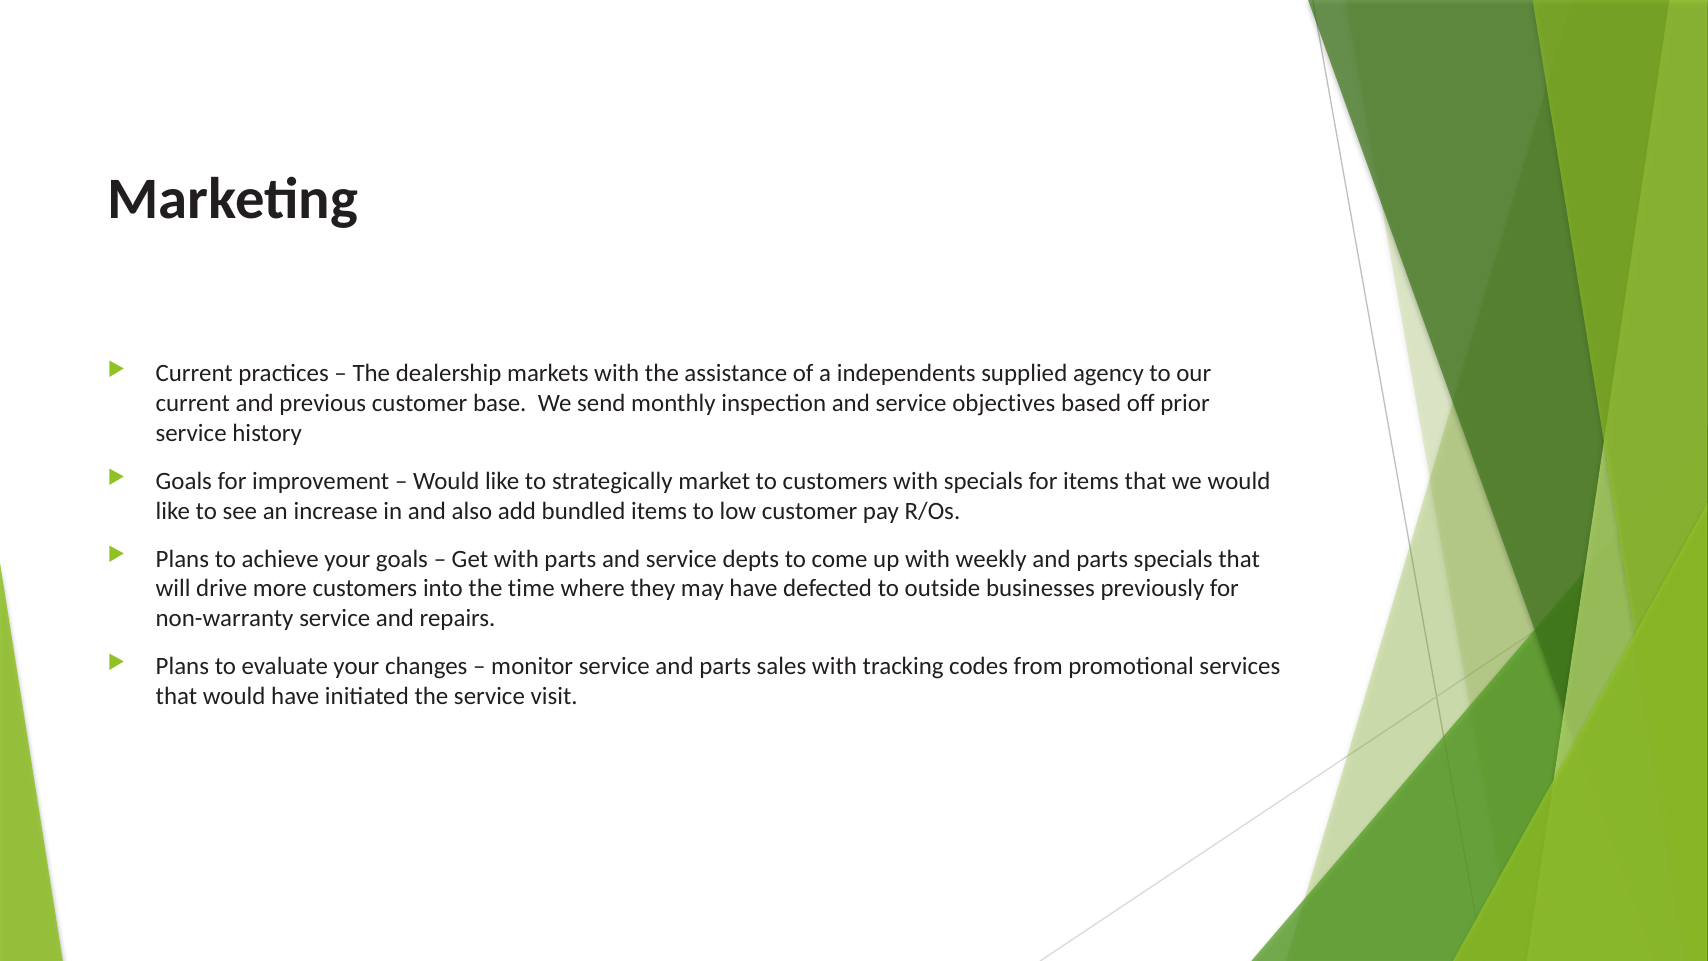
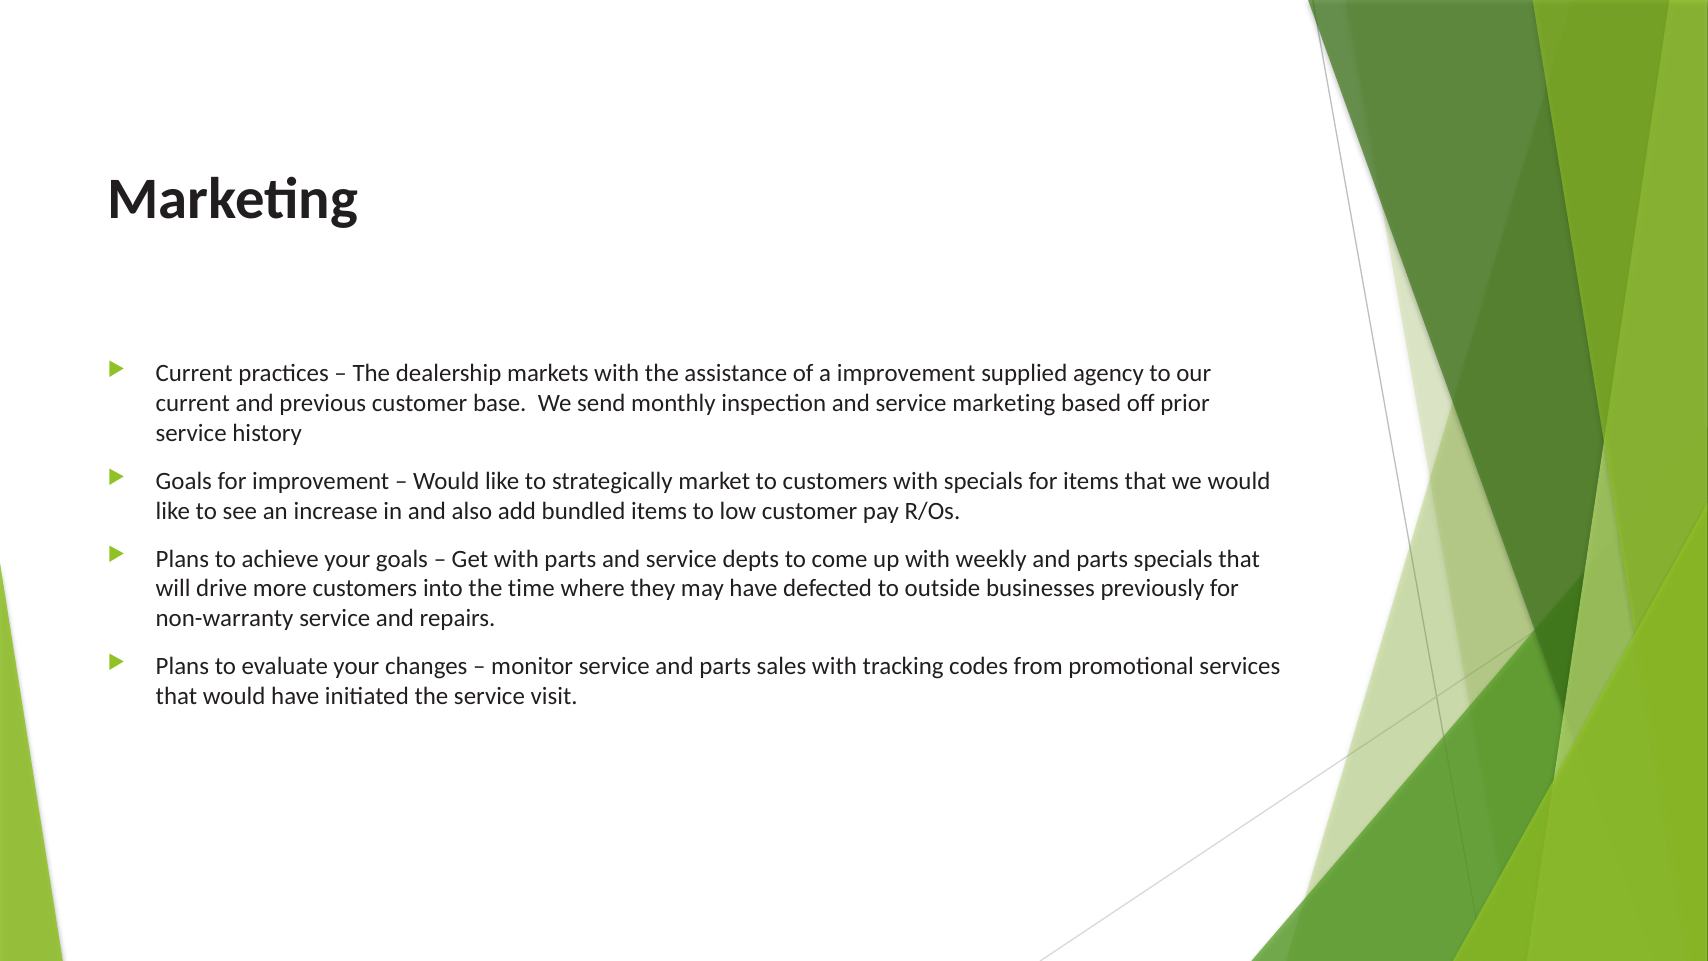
a independents: independents -> improvement (906, 374)
service objectives: objectives -> marketing (1004, 403)
